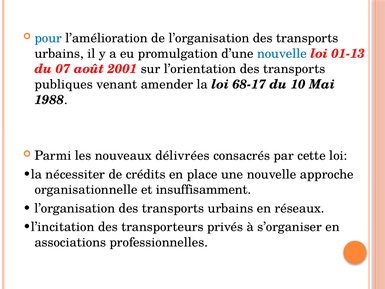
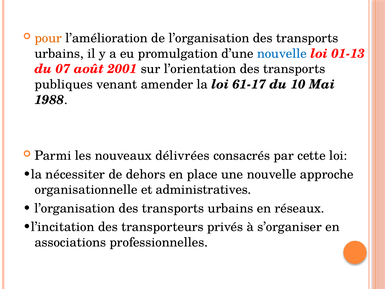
pour colour: blue -> orange (48, 38)
68-17: 68-17 -> 61-17 (249, 84)
crédits: crédits -> dehors (146, 174)
insuffisamment: insuffisamment -> administratives (203, 190)
